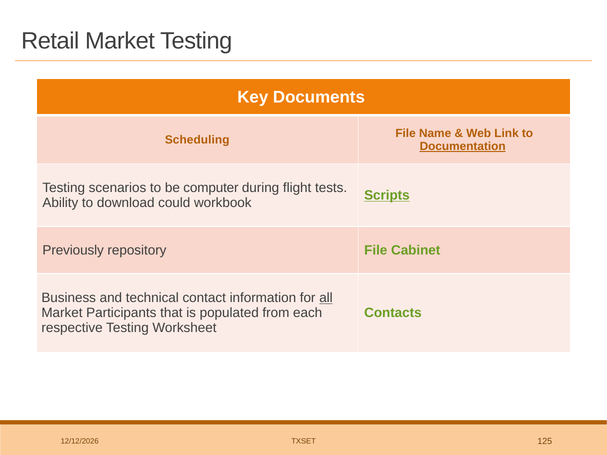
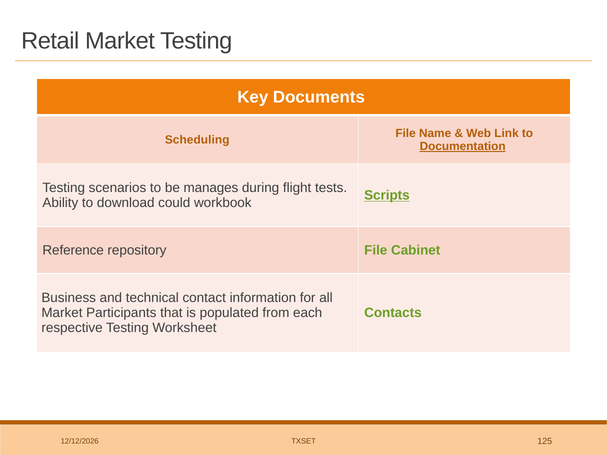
computer: computer -> manages (211, 188)
Previously: Previously -> Reference (73, 250)
all underline: present -> none (326, 298)
